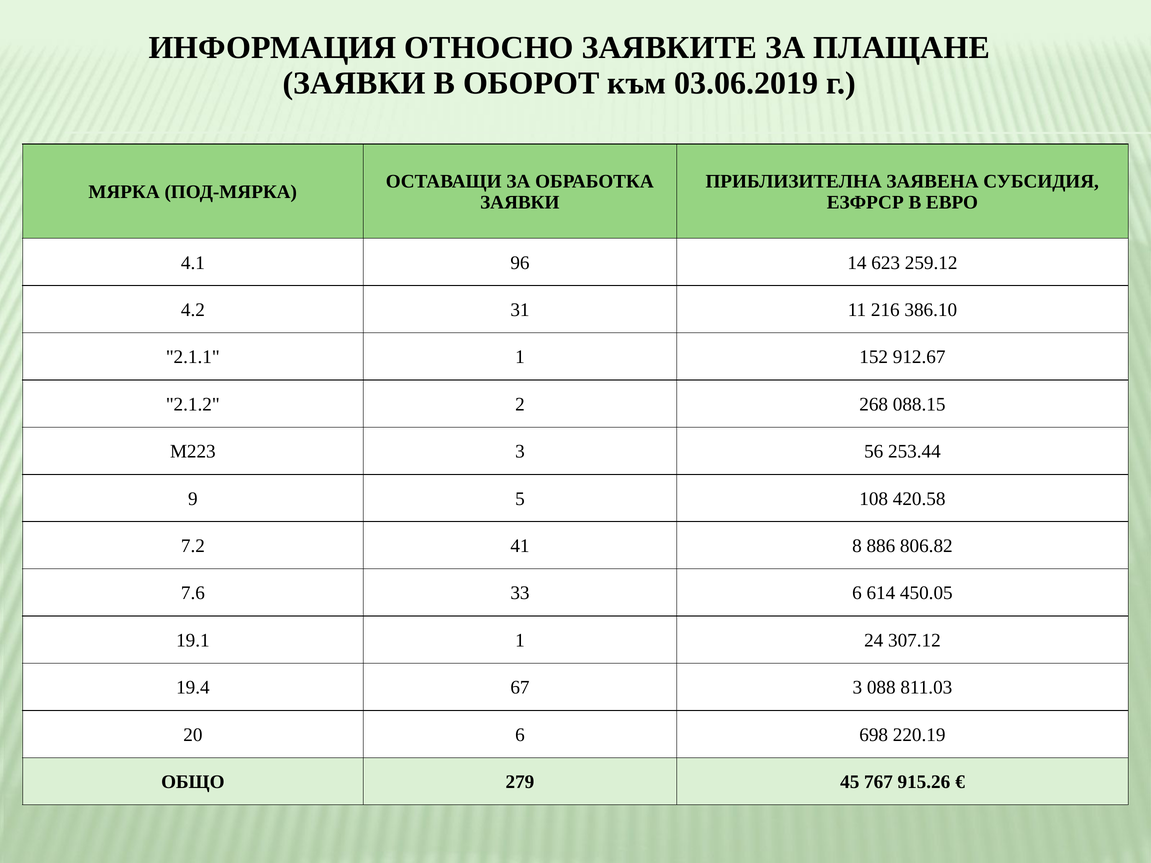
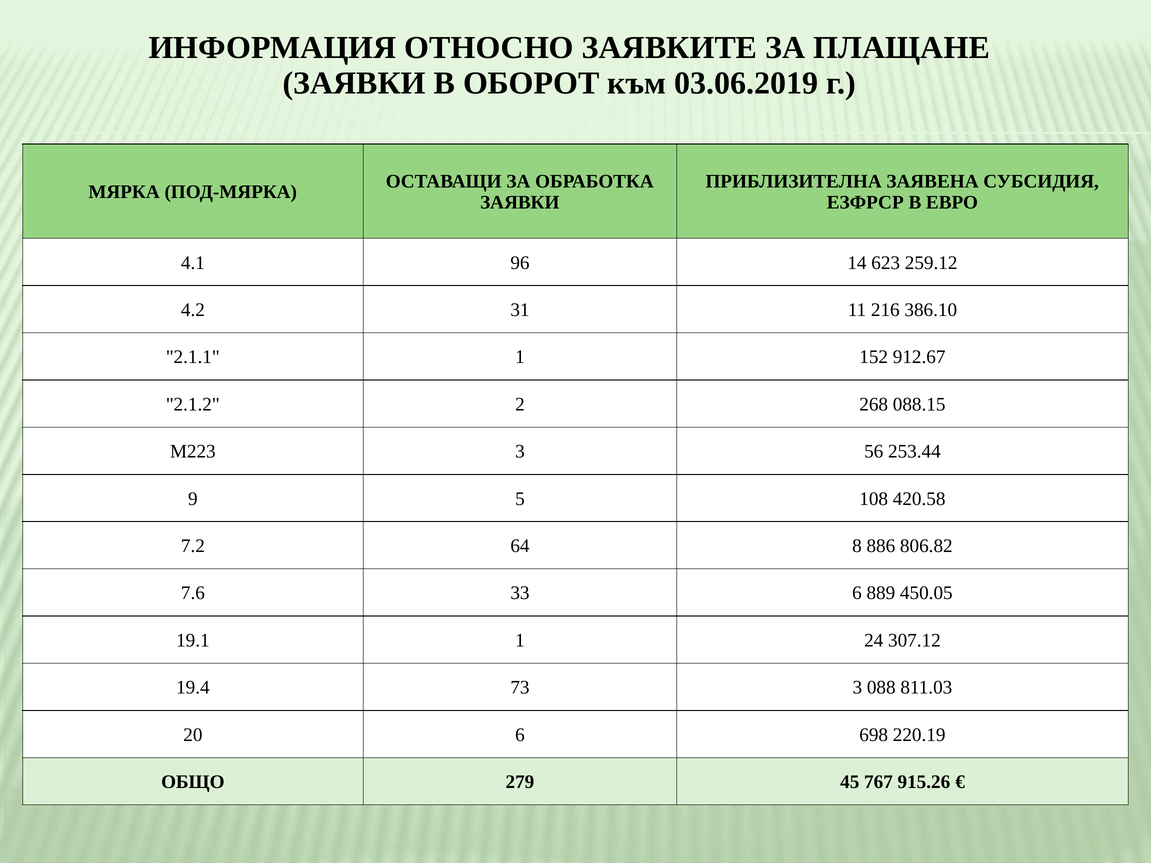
41: 41 -> 64 (520, 546)
614: 614 -> 889 (881, 593)
67: 67 -> 73 (520, 688)
